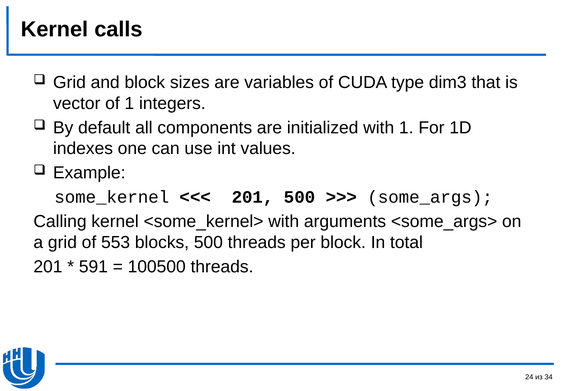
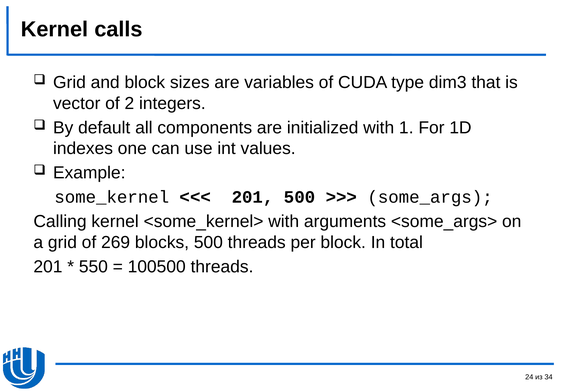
of 1: 1 -> 2 (129, 103)
553: 553 -> 269 (116, 243)
591: 591 -> 550 (93, 267)
